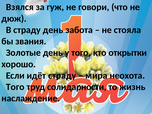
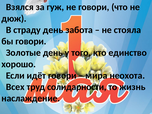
бы звания: звания -> говори (31, 41)
открытки: открытки -> единство (128, 53)
идёт страду: страду -> говори (62, 76)
Того: Того -> Всех (15, 87)
